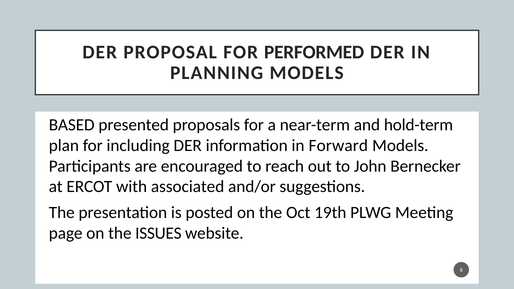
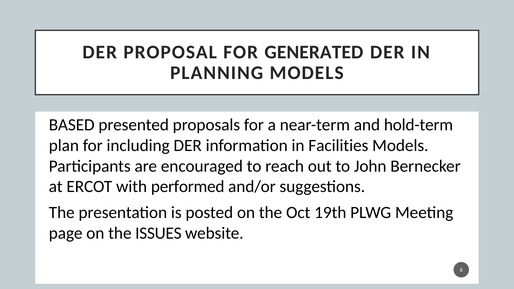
PERFORMED: PERFORMED -> GENERATED (314, 52)
Forward: Forward -> Facilities (338, 146)
associated: associated -> performed (188, 187)
